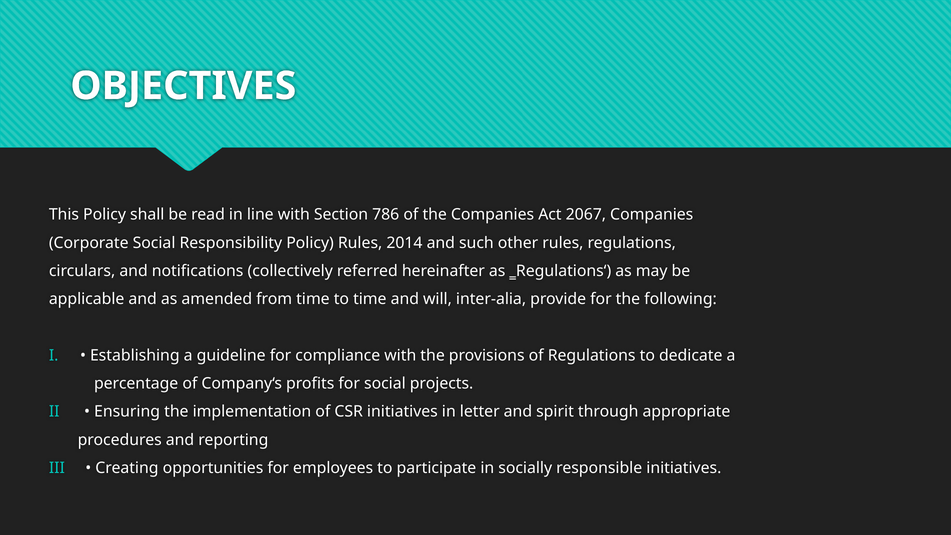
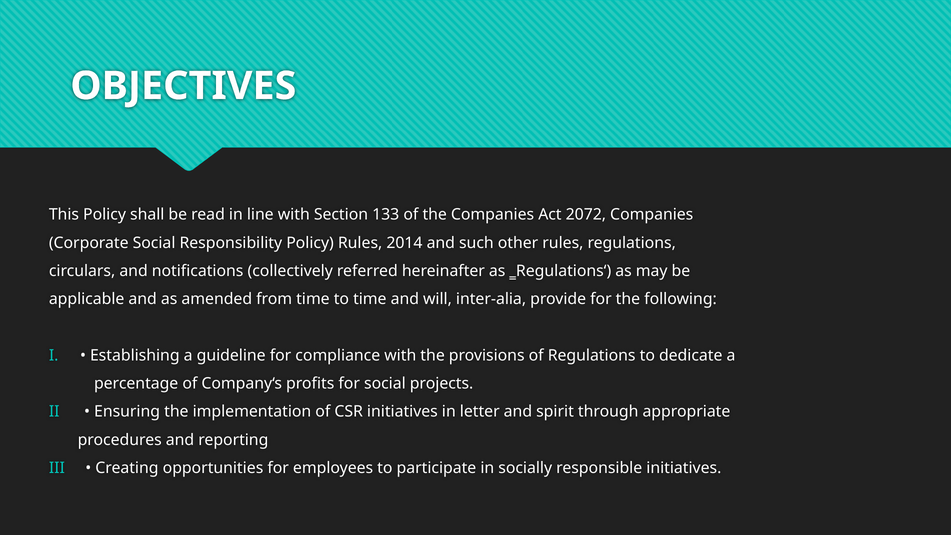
786: 786 -> 133 (386, 215)
2067: 2067 -> 2072 (586, 215)
